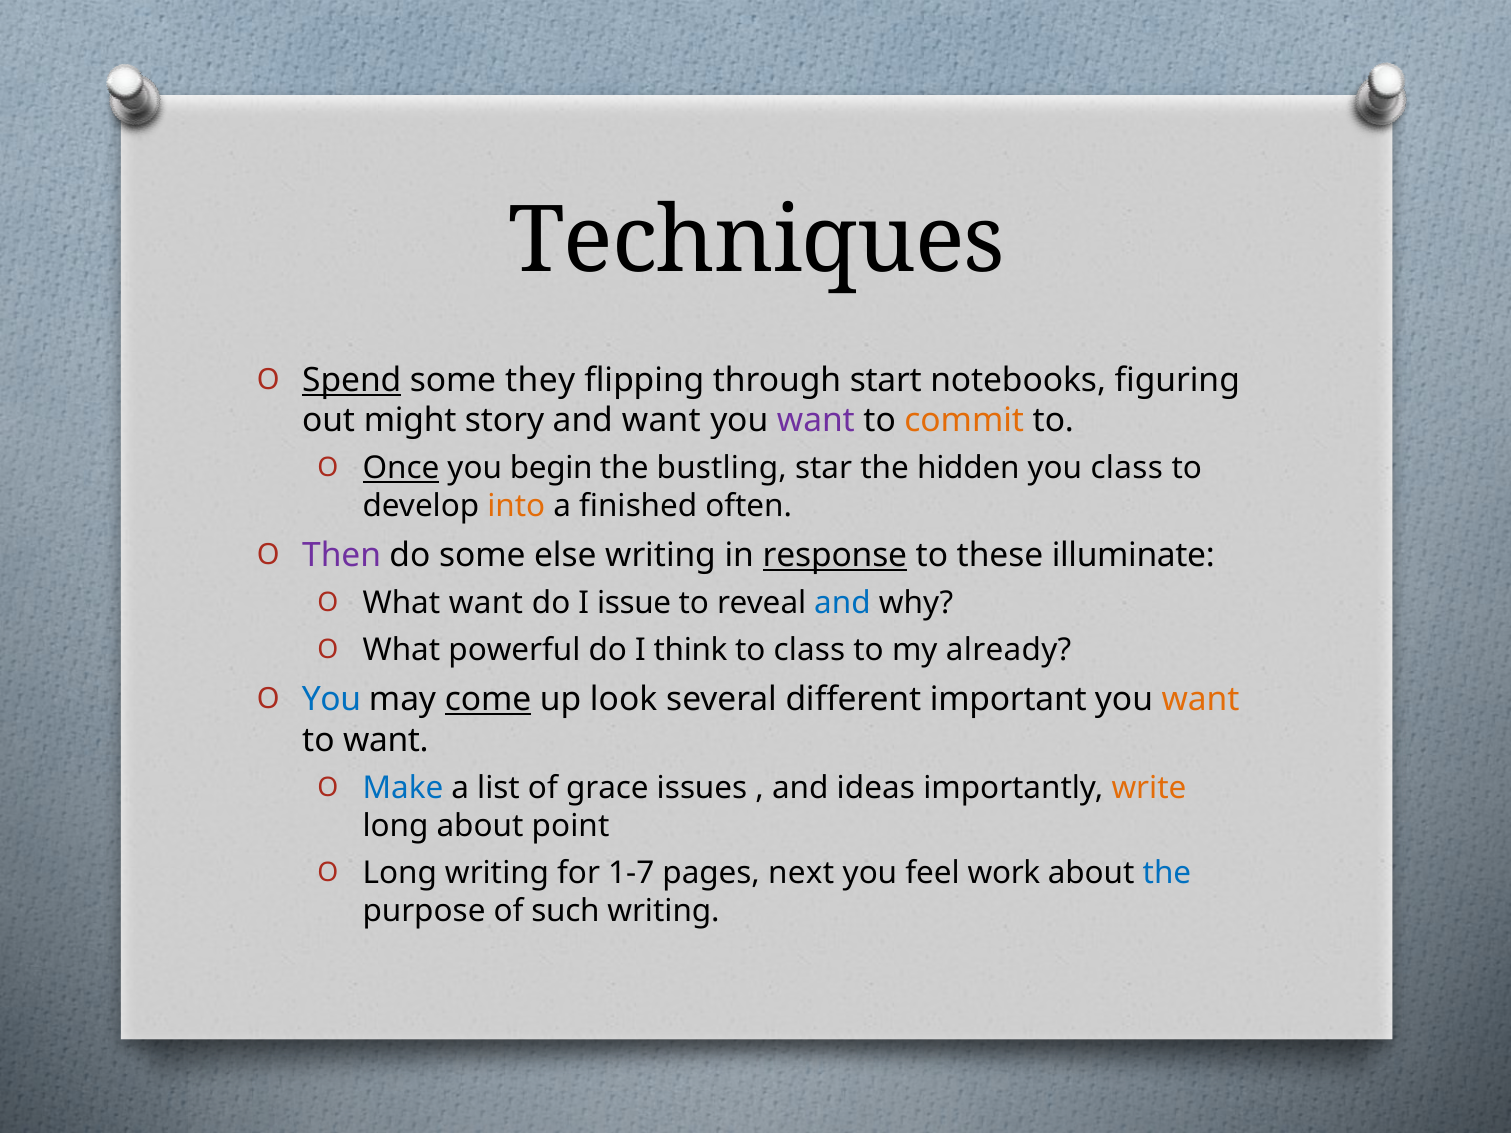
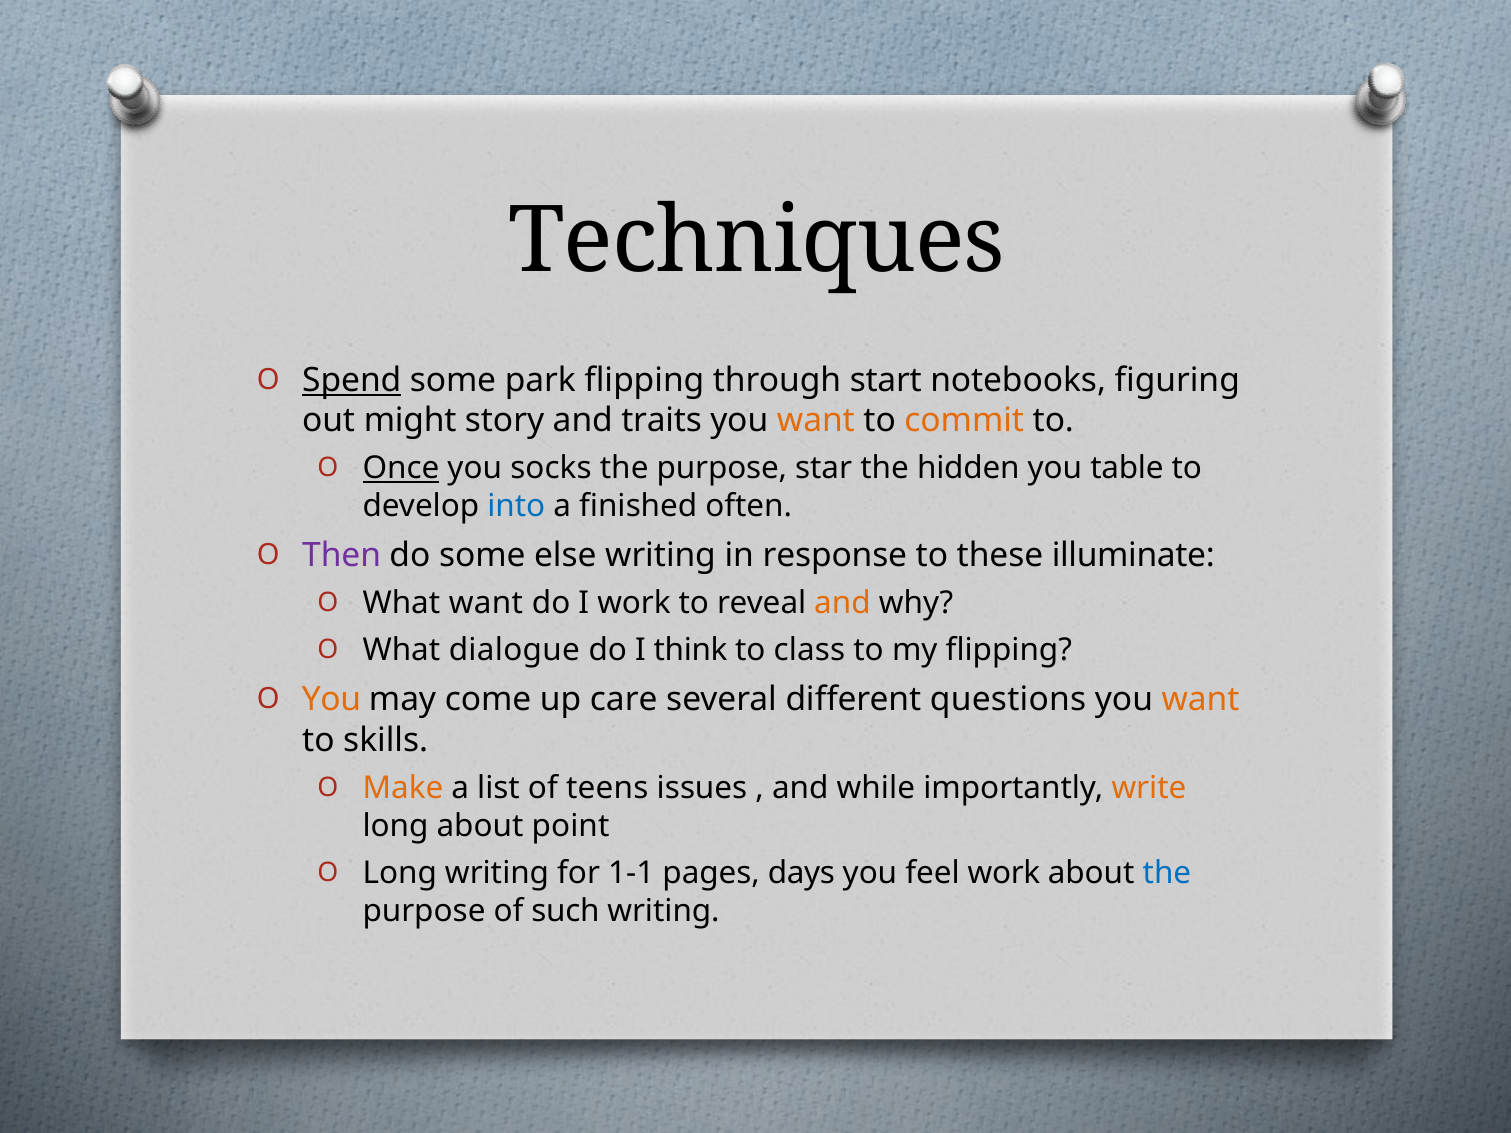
they: they -> park (540, 380)
and want: want -> traits (662, 421)
want colour: purple -> orange (816, 421)
begin: begin -> socks (551, 469)
bustling: bustling -> purpose (722, 469)
you class: class -> table (1127, 469)
into colour: orange -> blue (516, 506)
response underline: present -> none (835, 556)
I issue: issue -> work (634, 604)
and colour: blue -> orange (843, 604)
powerful: powerful -> dialogue (514, 651)
my already: already -> flipping (1009, 651)
You colour: blue -> orange (331, 700)
come underline: present -> none (488, 700)
look: look -> care (624, 700)
important: important -> questions (1008, 700)
to want: want -> skills (386, 740)
Make colour: blue -> orange (403, 788)
grace: grace -> teens (607, 788)
ideas: ideas -> while (876, 788)
1-7: 1-7 -> 1-1 (631, 873)
next: next -> days (801, 873)
